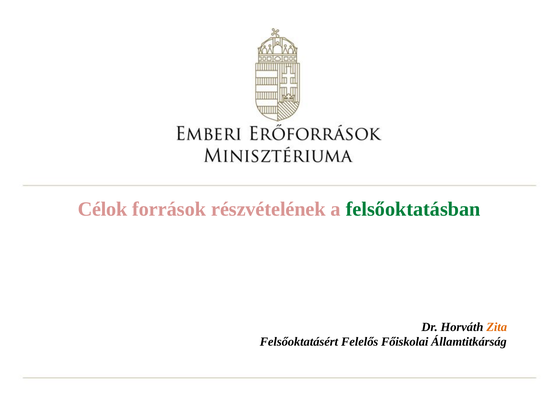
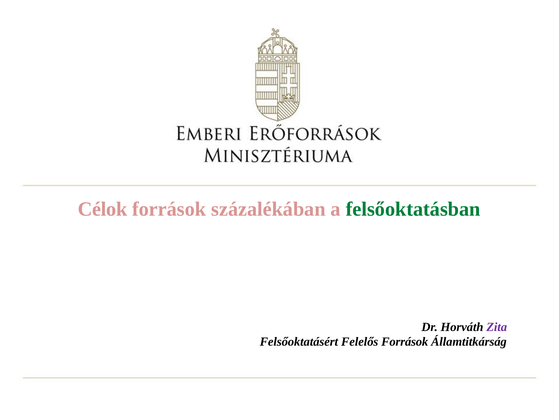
részvételének: részvételének -> százalékában (268, 209)
Zita colour: orange -> purple (497, 326)
Felelős Főiskolai: Főiskolai -> Források (405, 341)
